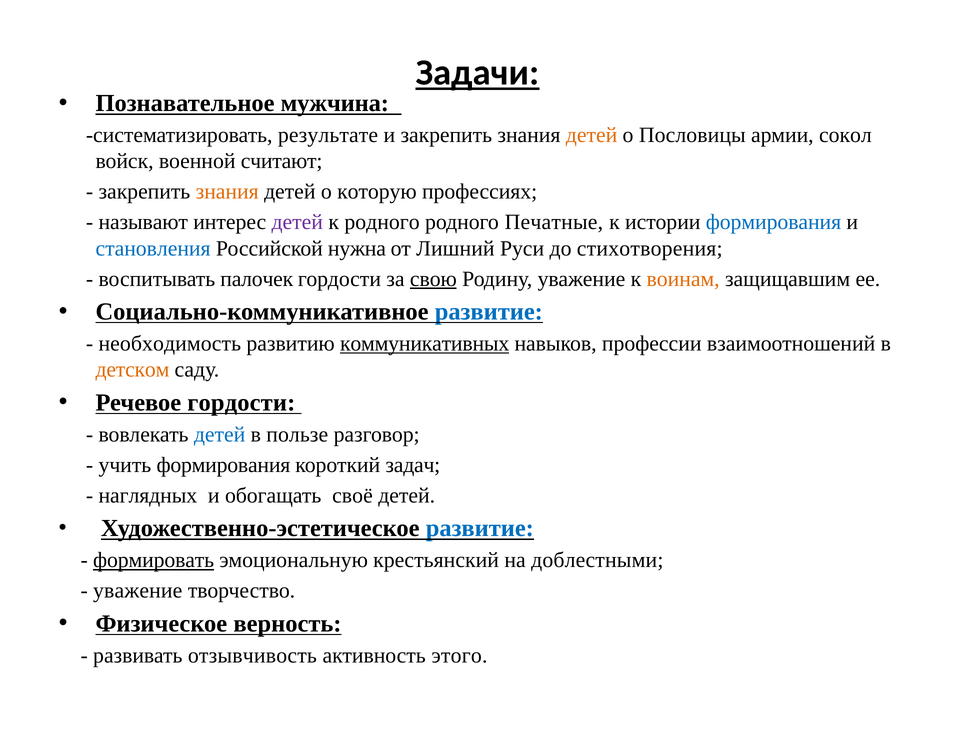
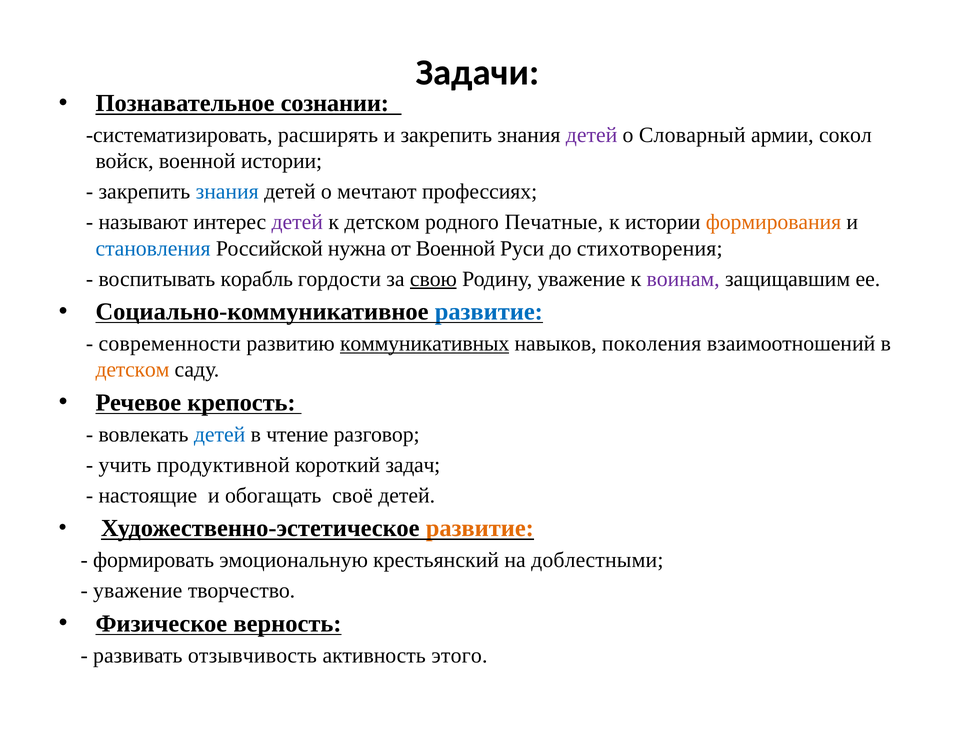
Задачи underline: present -> none (477, 73)
мужчина: мужчина -> сознании (335, 103)
результате: результате -> расширять (328, 135)
детей colour: orange -> purple (592, 135)
Пословицы: Пословицы -> Словарный (692, 135)
военной считают: считают -> истории (282, 161)
знания colour: orange -> blue (227, 192)
которую: которую -> мечтают (377, 192)
к родного: родного -> детском (382, 222)
формирования colour: blue -> orange (773, 222)
от Лишний: Лишний -> Военной (456, 248)
палочек: палочек -> корабль (257, 279)
воинам colour: orange -> purple (683, 279)
необходимость: необходимость -> современности (170, 344)
профессии: профессии -> поколения (652, 344)
Речевое гордости: гордости -> крепость (241, 403)
пользе: пользе -> чтение (297, 435)
учить формирования: формирования -> продуктивной (223, 465)
наглядных: наглядных -> настоящие (148, 496)
развитие colour: blue -> orange (480, 528)
формировать underline: present -> none (154, 560)
